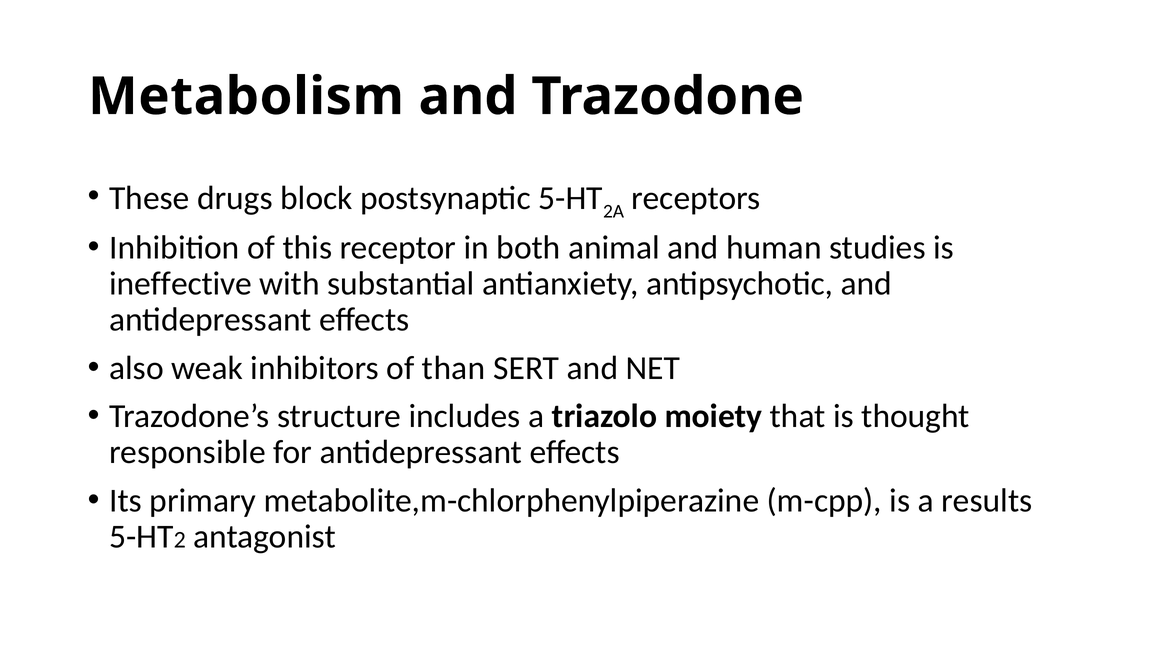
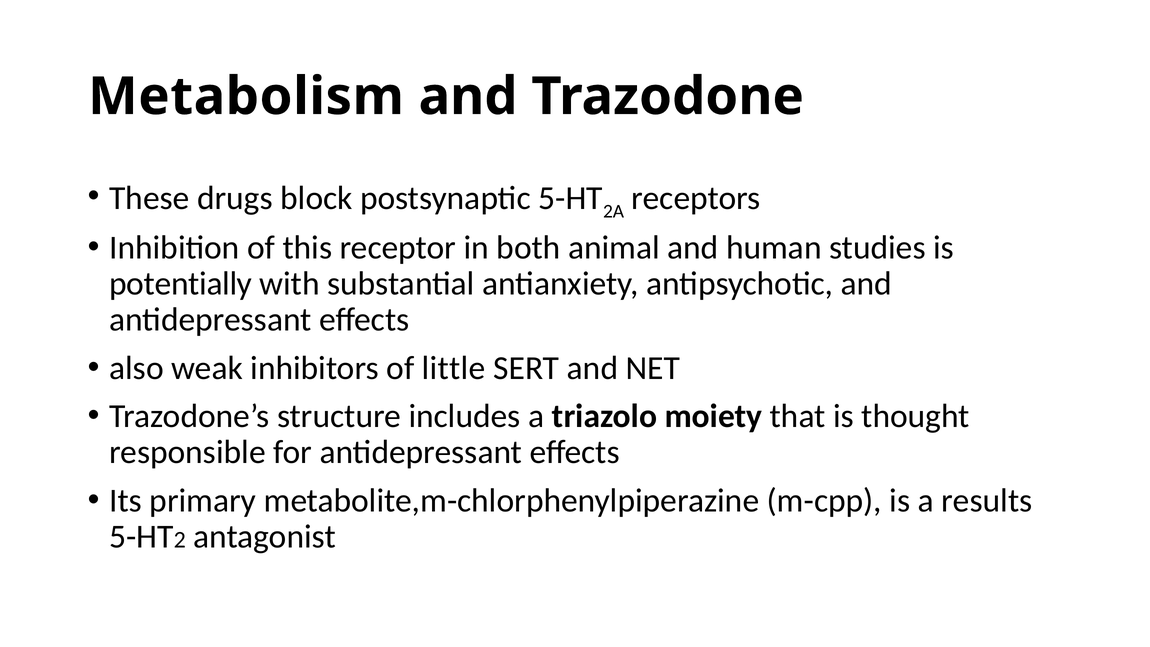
ineffective: ineffective -> potentially (181, 284)
than: than -> little (454, 368)
